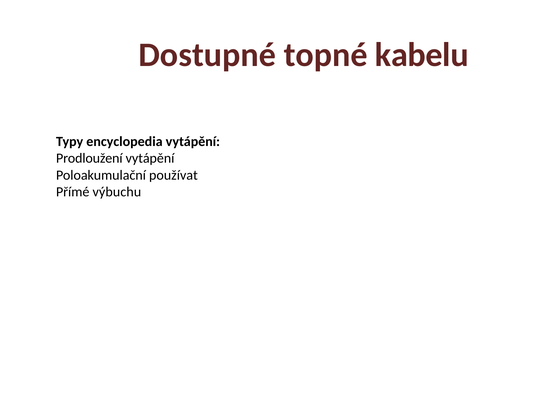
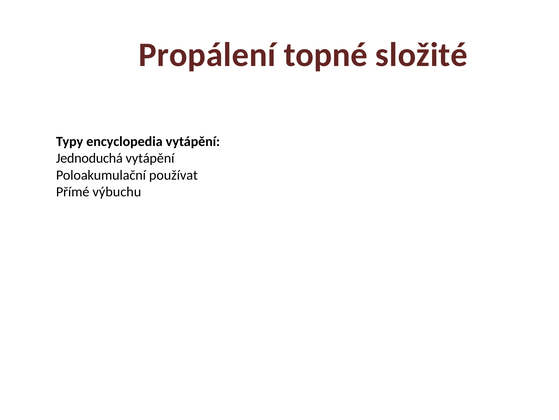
Dostupné: Dostupné -> Propálení (207, 55)
kabelu: kabelu -> složité (422, 55)
Prodloužení: Prodloužení -> Jednoduchá (89, 158)
